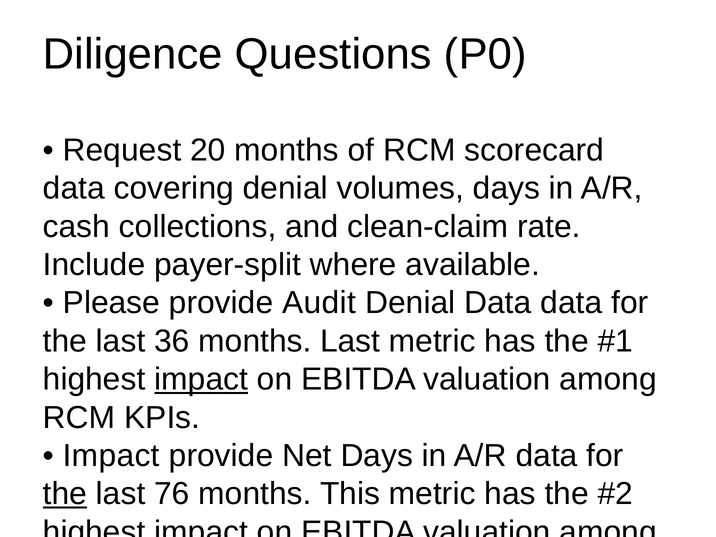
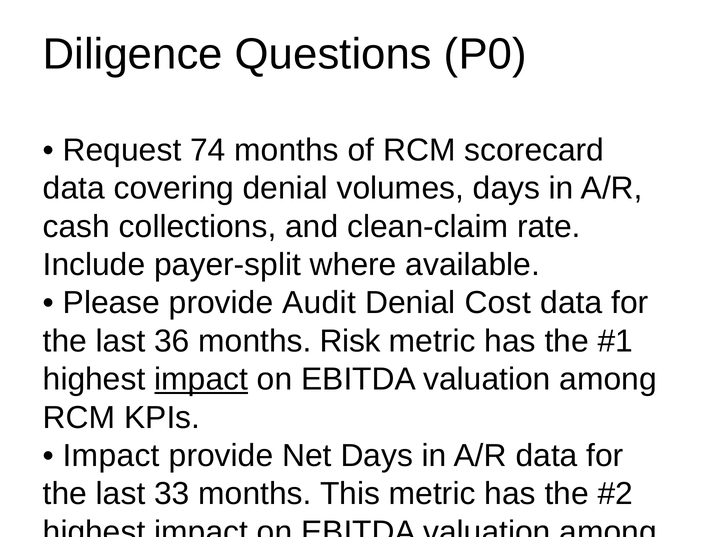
20: 20 -> 74 (208, 150)
Denial Data: Data -> Cost (498, 303)
months Last: Last -> Risk (350, 341)
the underline: present -> none (65, 494)
76: 76 -> 33 (172, 494)
